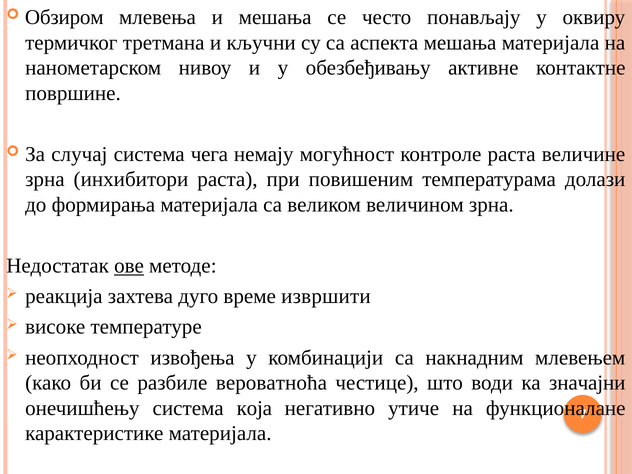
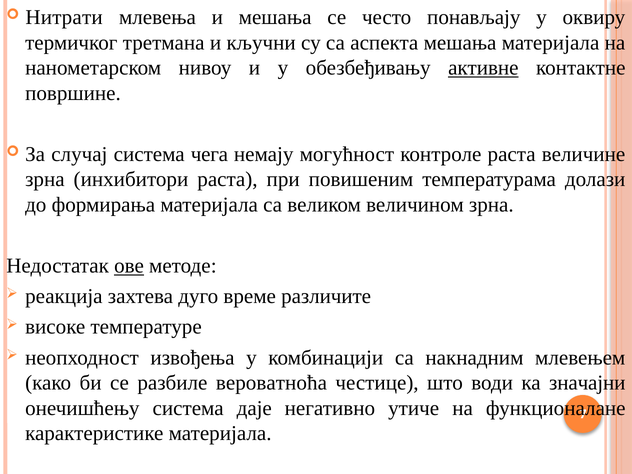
Обзиром: Обзиром -> Нитрати (64, 17)
активне underline: none -> present (483, 68)
извршити: извршити -> различите (326, 296)
која: која -> даје (254, 408)
